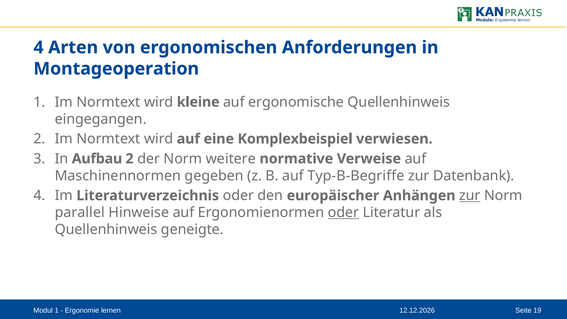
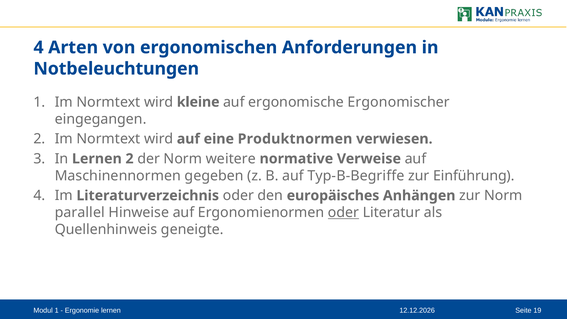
Montageoperation: Montageoperation -> Notbeleuchtungen (116, 69)
ergonomische Quellenhinweis: Quellenhinweis -> Ergonomischer (399, 102)
Komplexbeispiel: Komplexbeispiel -> Produktnormen (295, 139)
In Aufbau: Aufbau -> Lernen (97, 159)
Datenbank: Datenbank -> Einführung (474, 176)
europäischer: europäischer -> europäisches (333, 196)
zur underline: present -> none (470, 196)
